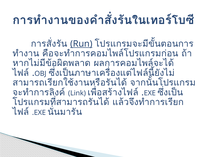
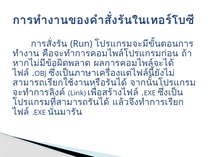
Run underline: present -> none (81, 44)
